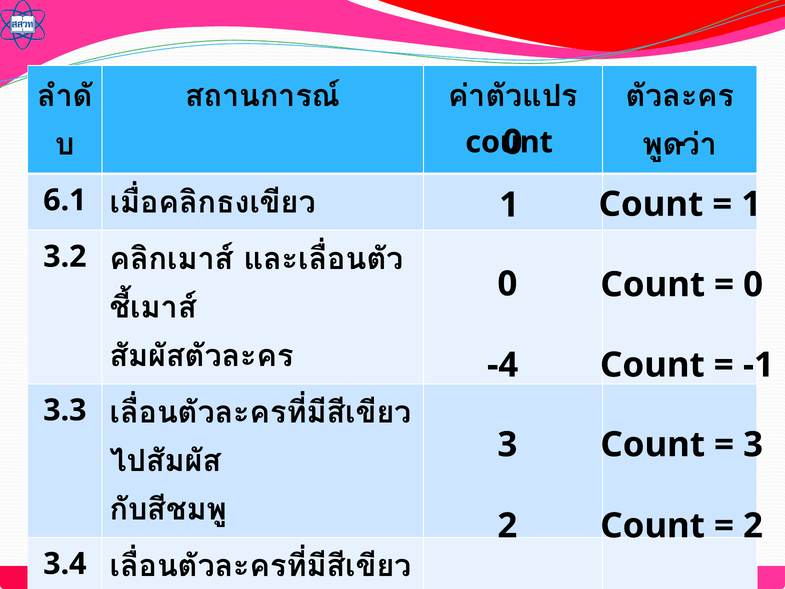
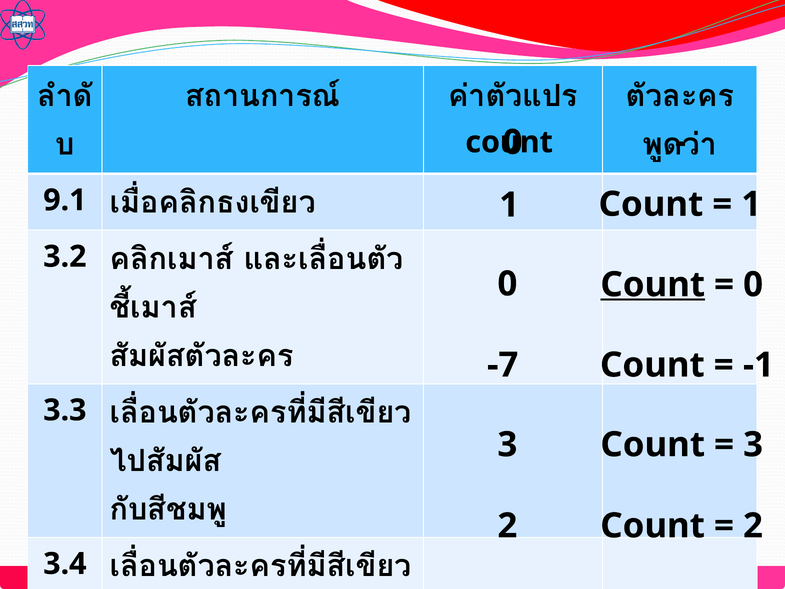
6.1: 6.1 -> 9.1 (65, 200)
Count underline: none -> present (653, 285)
-4: -4 -> -7 (503, 365)
